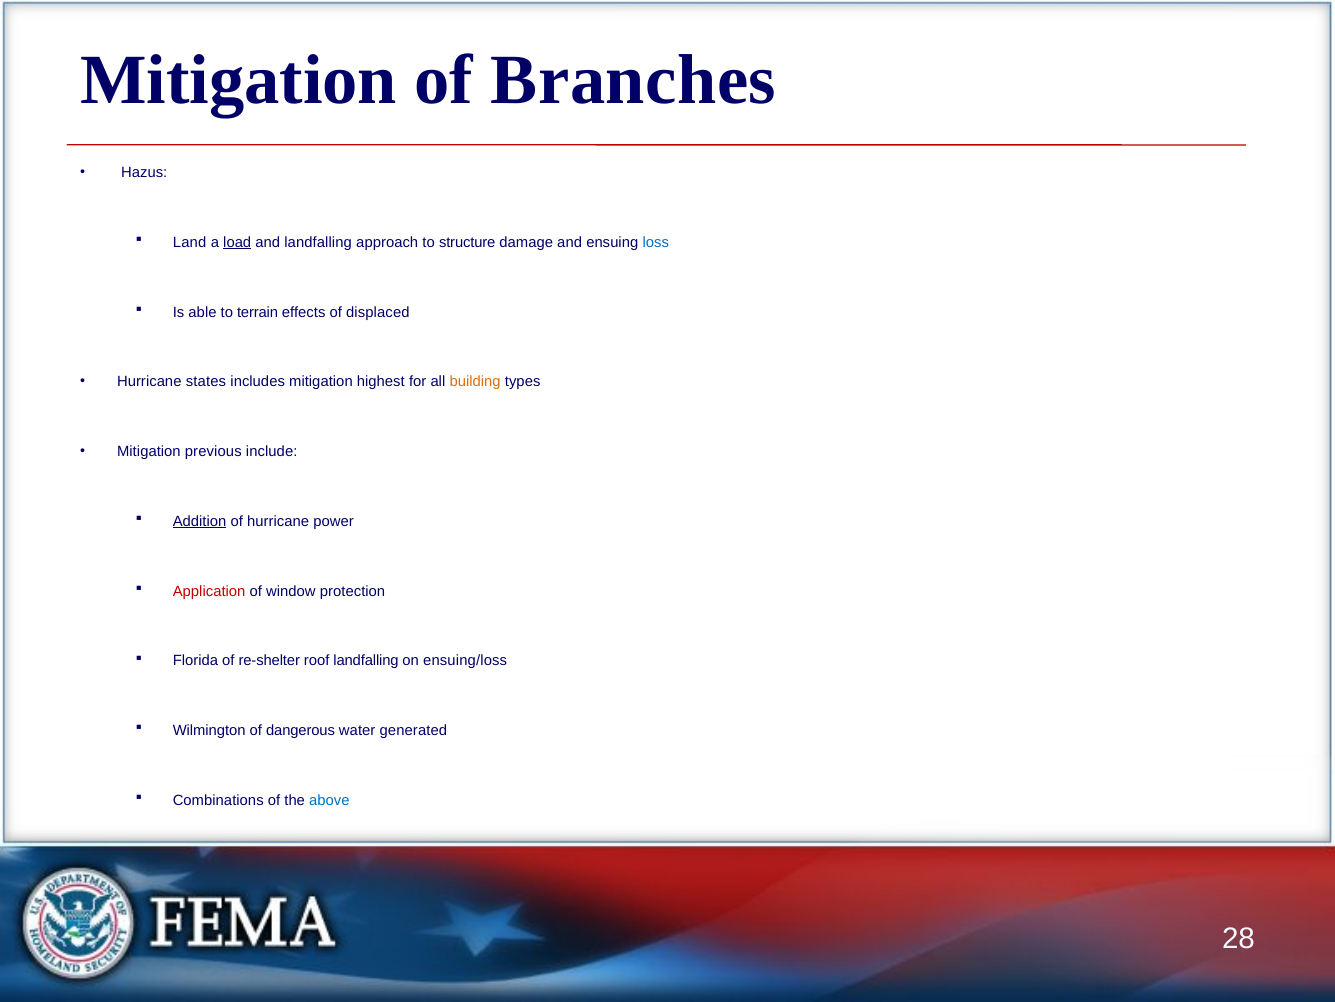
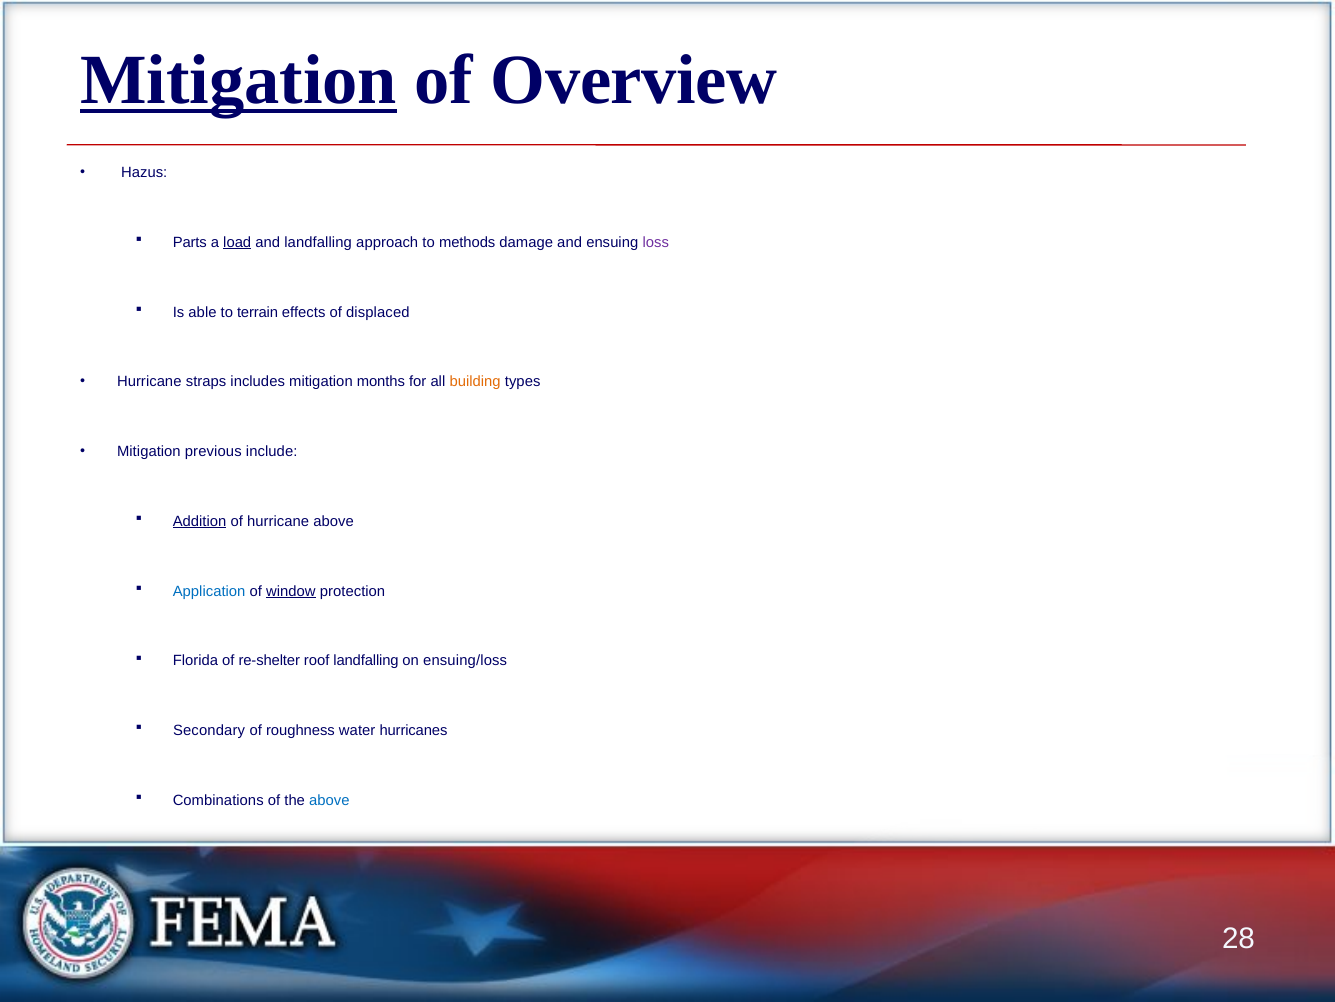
Mitigation underline: none -> present (239, 81)
Branches: Branches -> Overview (634, 81)
Land: Land -> Parts (190, 242)
structure: structure -> methods (467, 242)
loss colour: blue -> purple (656, 242)
states: states -> straps (206, 382)
highest: highest -> months (381, 382)
hurricane power: power -> above (334, 521)
Application colour: red -> blue (209, 591)
window underline: none -> present (291, 591)
Wilmington: Wilmington -> Secondary (209, 730)
dangerous: dangerous -> roughness (300, 730)
generated: generated -> hurricanes (414, 730)
